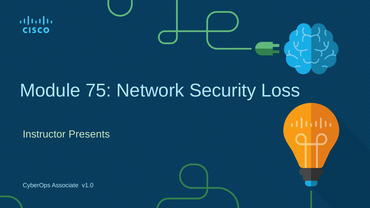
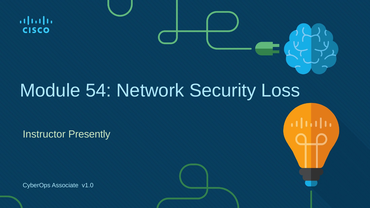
75: 75 -> 54 (98, 91)
Presents: Presents -> Presently (89, 134)
